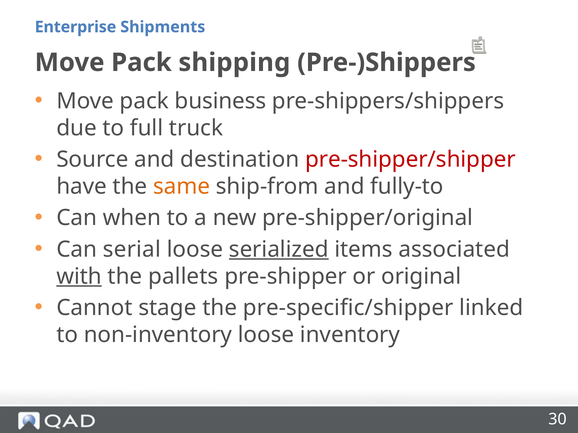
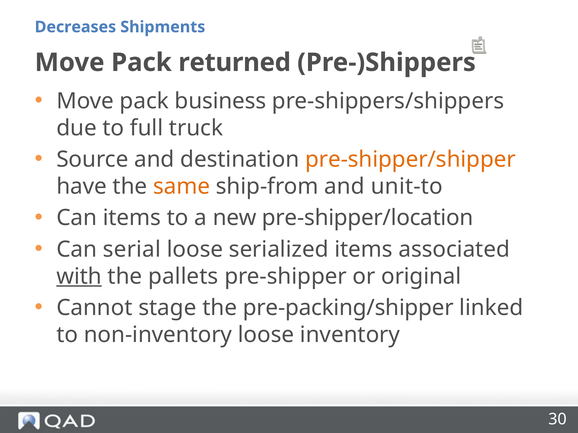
Enterprise: Enterprise -> Decreases (75, 27)
shipping: shipping -> returned (235, 63)
pre-shipper/shipper colour: red -> orange (410, 160)
fully-to: fully-to -> unit-to (407, 187)
Can when: when -> items (132, 218)
pre-shipper/original: pre-shipper/original -> pre-shipper/location (368, 218)
serialized underline: present -> none (279, 250)
pre-specific/shipper: pre-specific/shipper -> pre-packing/shipper (348, 308)
